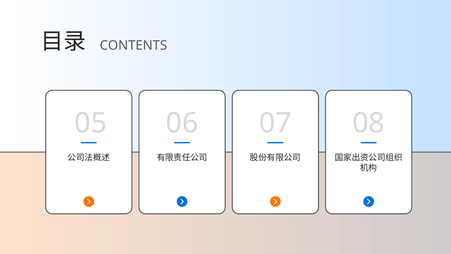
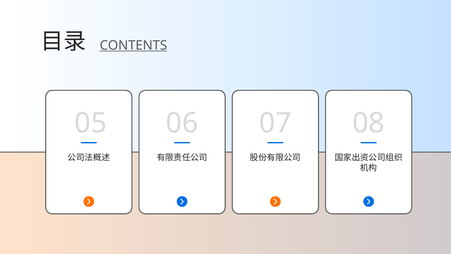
CONTENTS underline: none -> present (133, 45)
